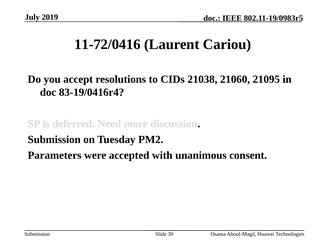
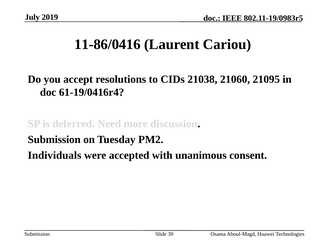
11-72/0416: 11-72/0416 -> 11-86/0416 (107, 44)
83-19/0416r4: 83-19/0416r4 -> 61-19/0416r4 (92, 93)
Parameters: Parameters -> Individuals (55, 156)
